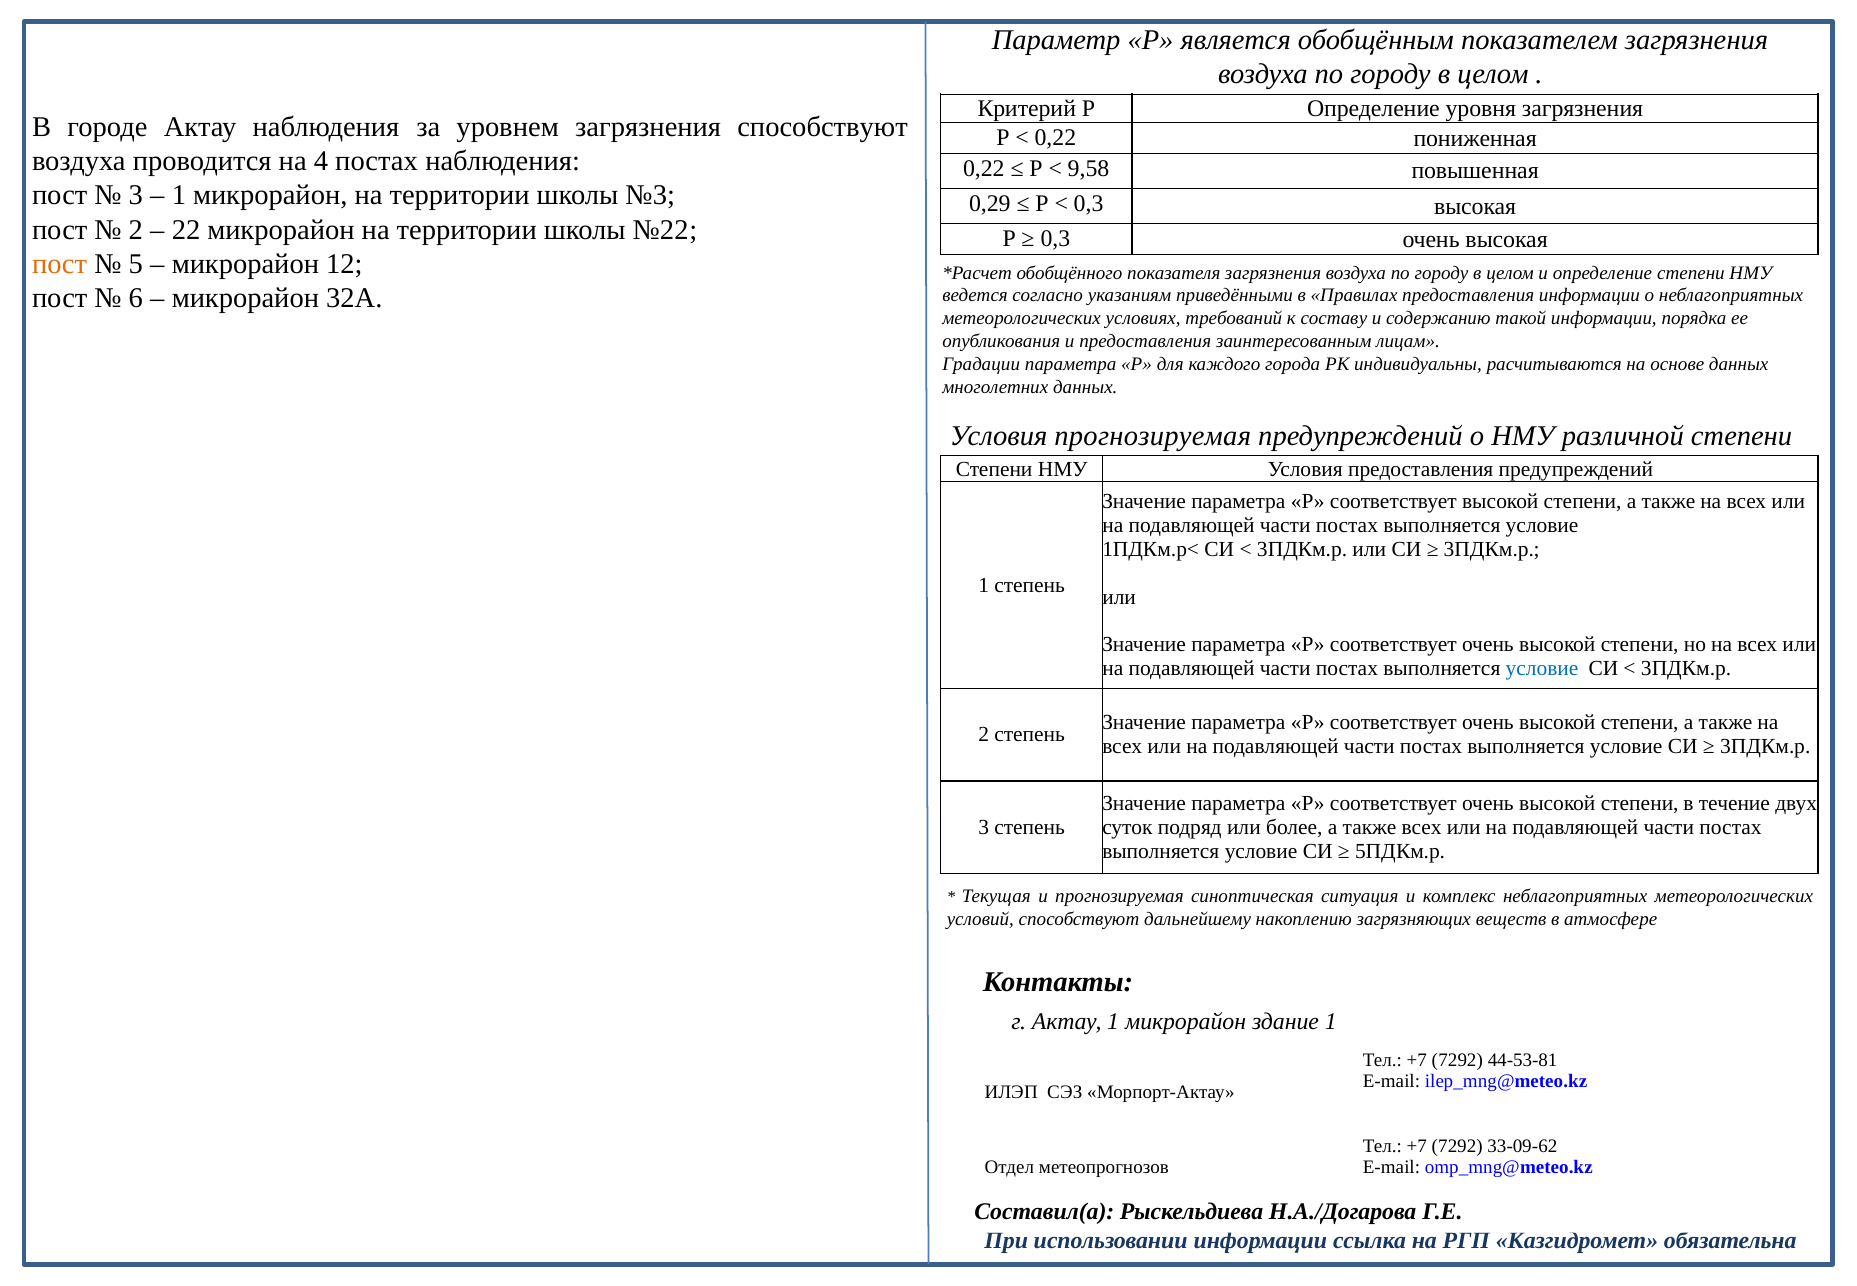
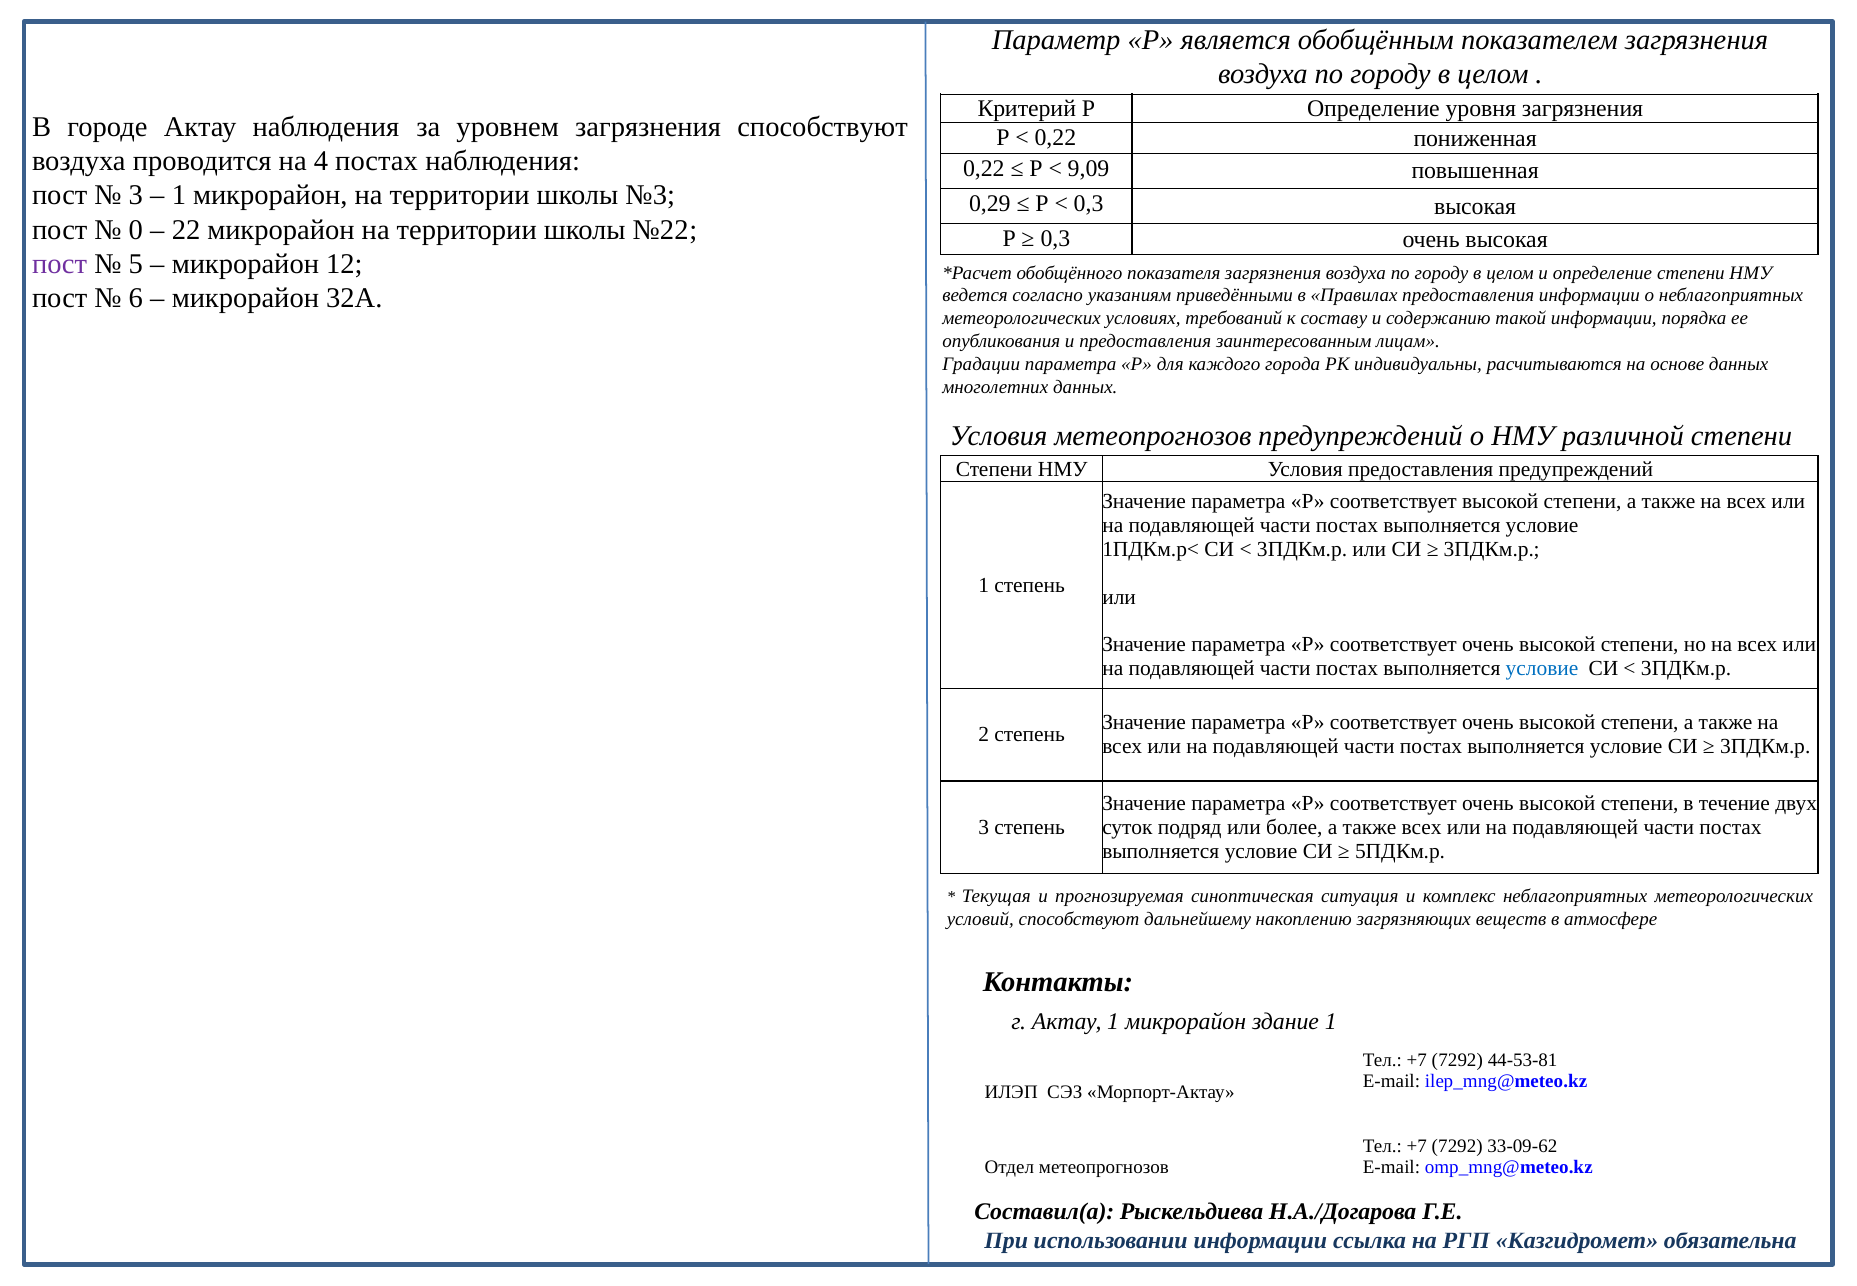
9,58: 9,58 -> 9,09 (1089, 168)
2: 2 -> 0 (136, 230)
пост colour: orange -> purple (60, 264)
Условия прогнозируемая: прогнозируемая -> метеопрогнозов (1153, 436)
